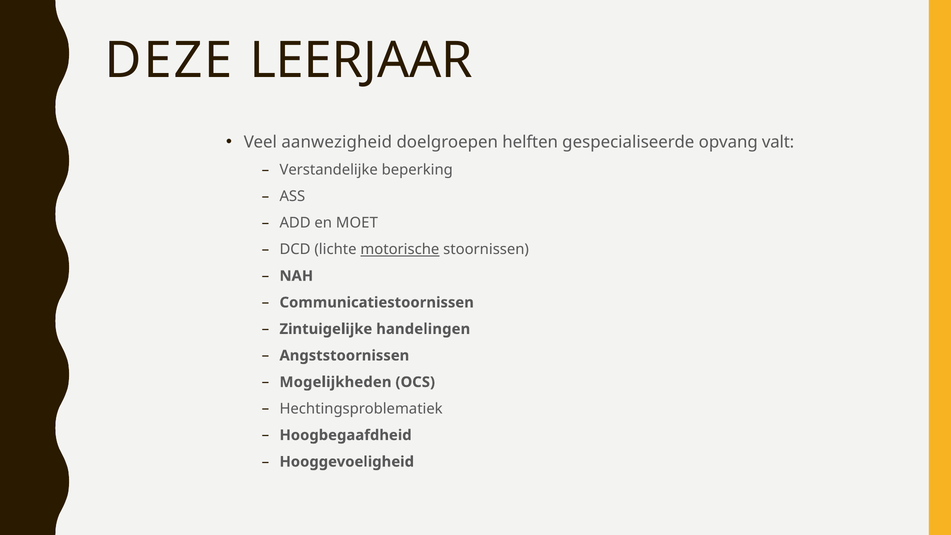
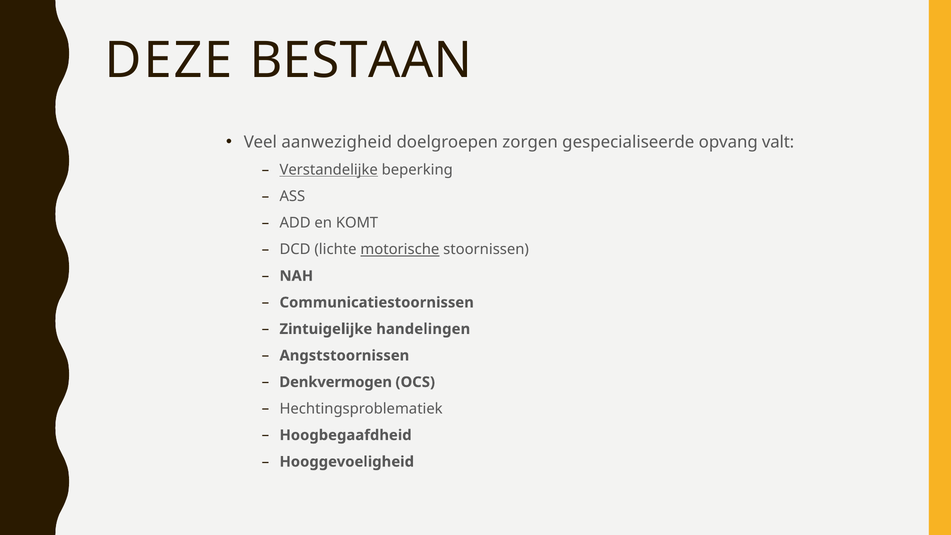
LEERJAAR: LEERJAAR -> BESTAAN (361, 60)
helften: helften -> zorgen (530, 142)
Verstandelijke underline: none -> present (329, 170)
MOET: MOET -> KOMT (357, 223)
Mogelijkheden: Mogelijkheden -> Denkvermogen (336, 382)
